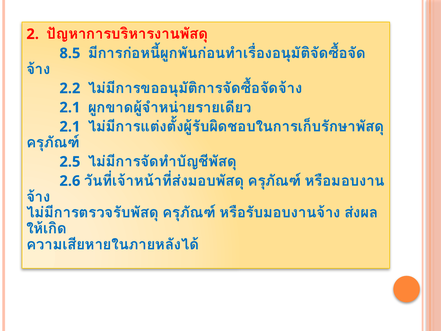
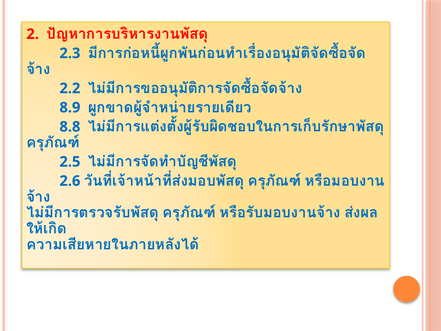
8.5: 8.5 -> 2.3 (70, 53)
2.1: 2.1 -> 8.9 (70, 107)
2.1: 2.1 -> 8.8 (70, 127)
